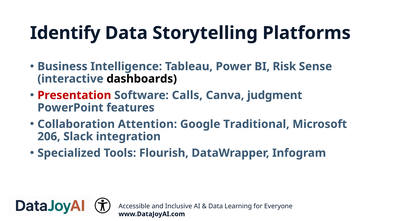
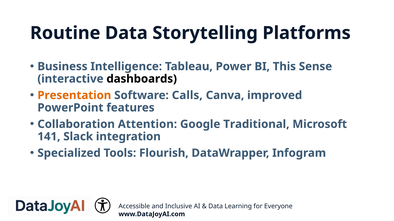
Identify: Identify -> Routine (65, 33)
Risk: Risk -> This (284, 67)
Presentation colour: red -> orange (74, 96)
judgment: judgment -> improved (275, 96)
206: 206 -> 141 (49, 137)
